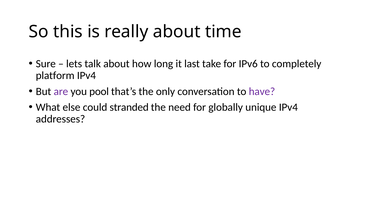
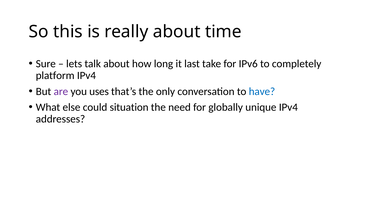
pool: pool -> uses (99, 91)
have colour: purple -> blue (262, 91)
stranded: stranded -> situation (129, 107)
